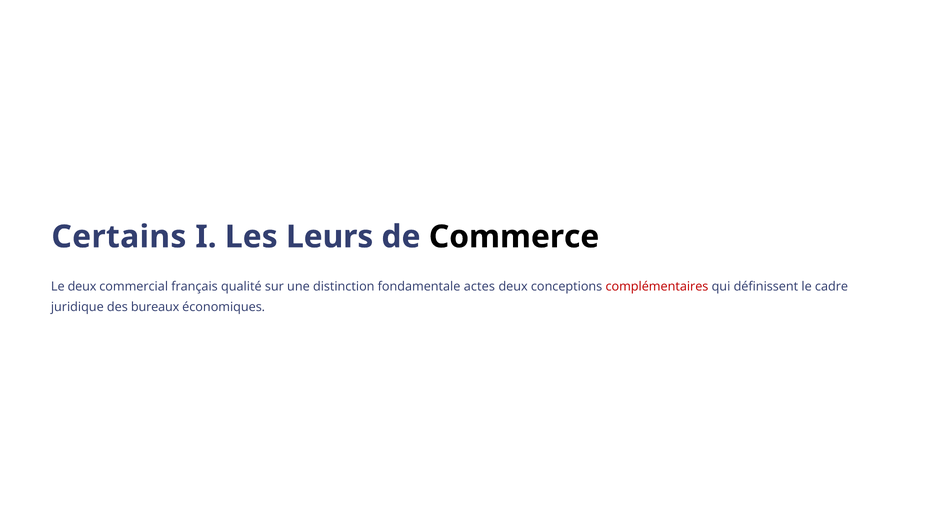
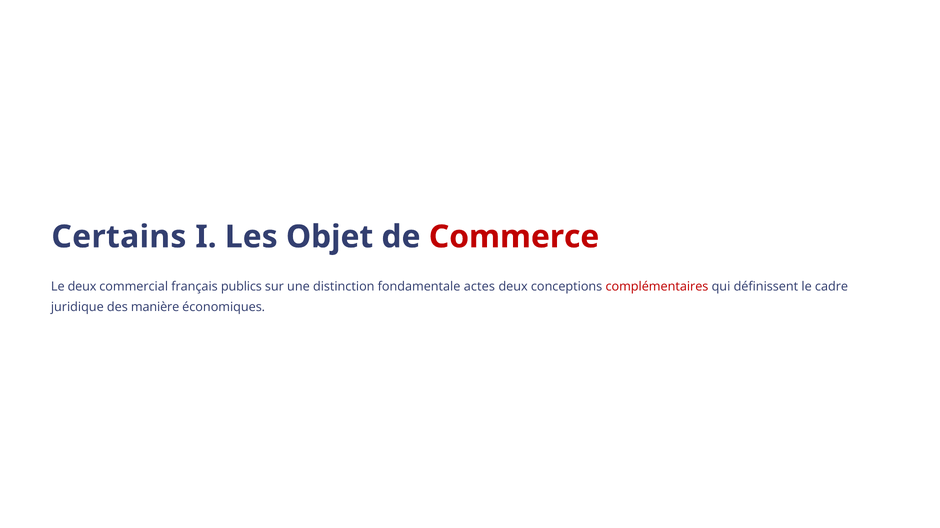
Leurs: Leurs -> Objet (330, 237)
Commerce colour: black -> red (514, 237)
qualité: qualité -> publics (241, 287)
bureaux: bureaux -> manière (155, 308)
